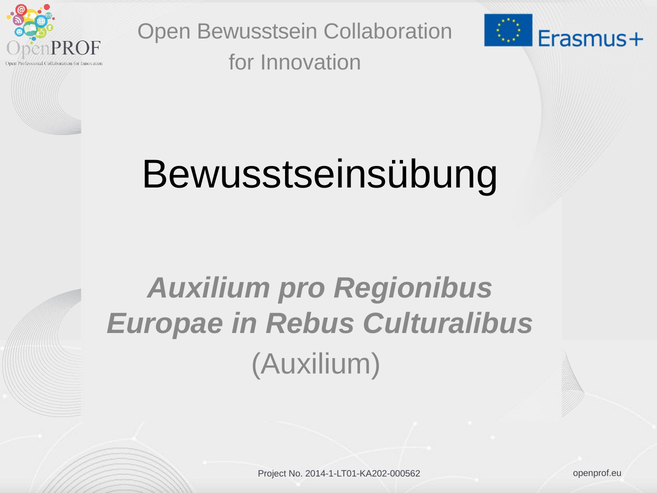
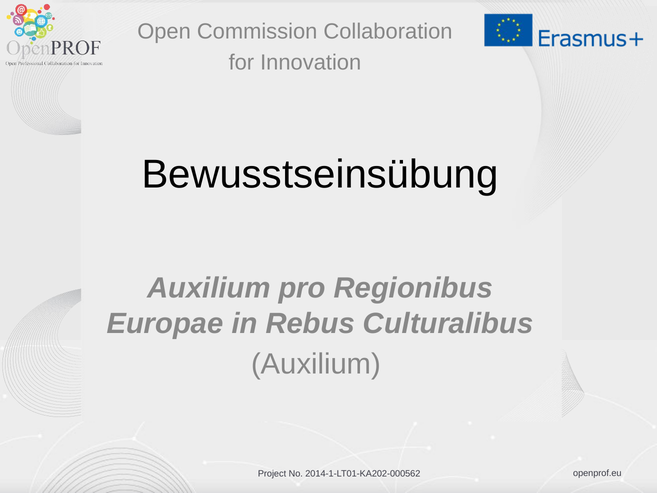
Bewusstsein: Bewusstsein -> Commission (257, 32)
